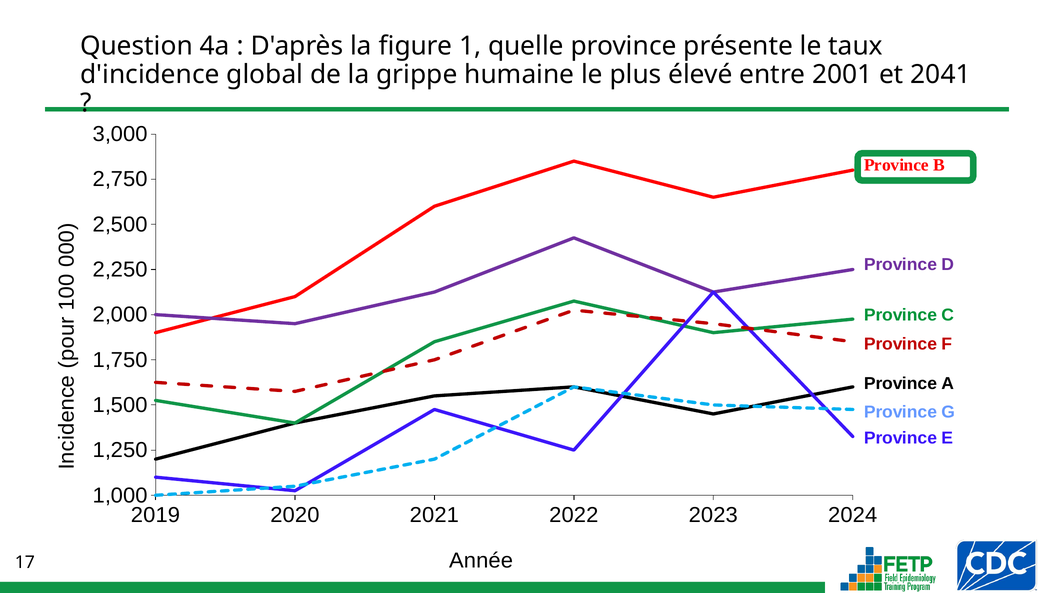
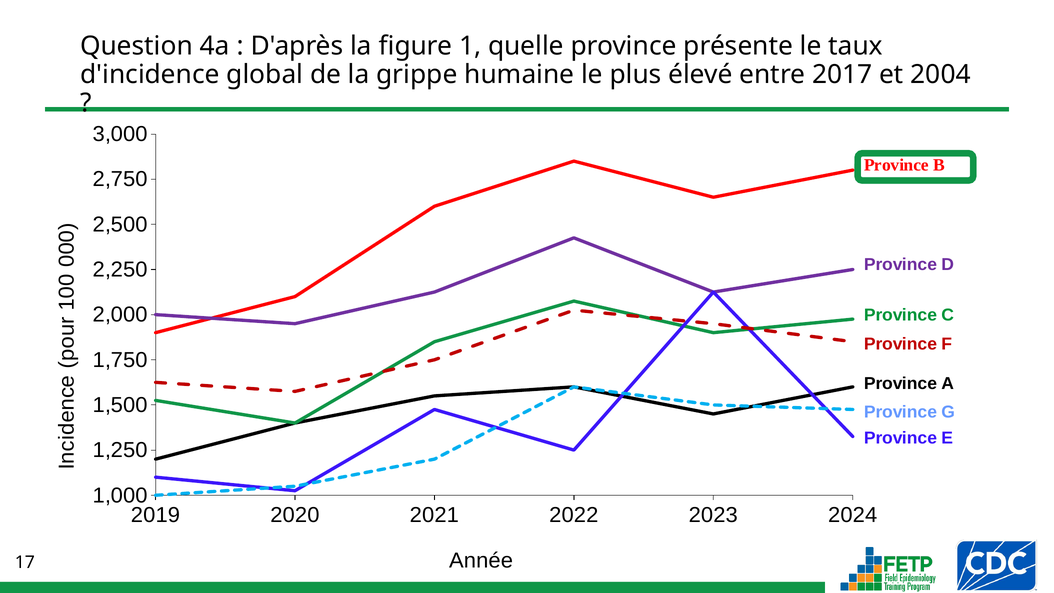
2001: 2001 -> 2017 (842, 75)
2041: 2041 -> 2004 (941, 75)
